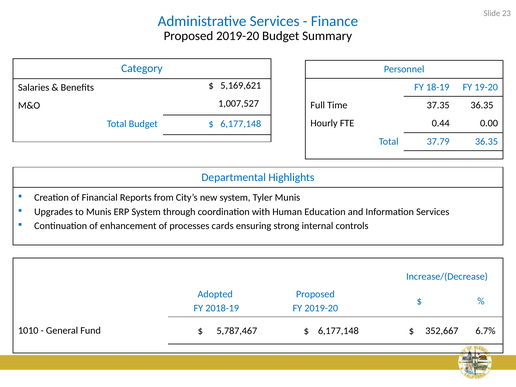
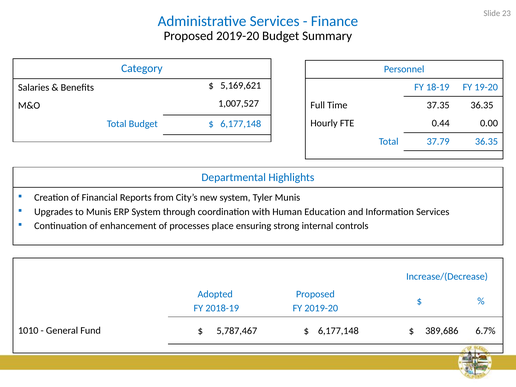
cards: cards -> place (223, 226)
352,667: 352,667 -> 389,686 (442, 331)
